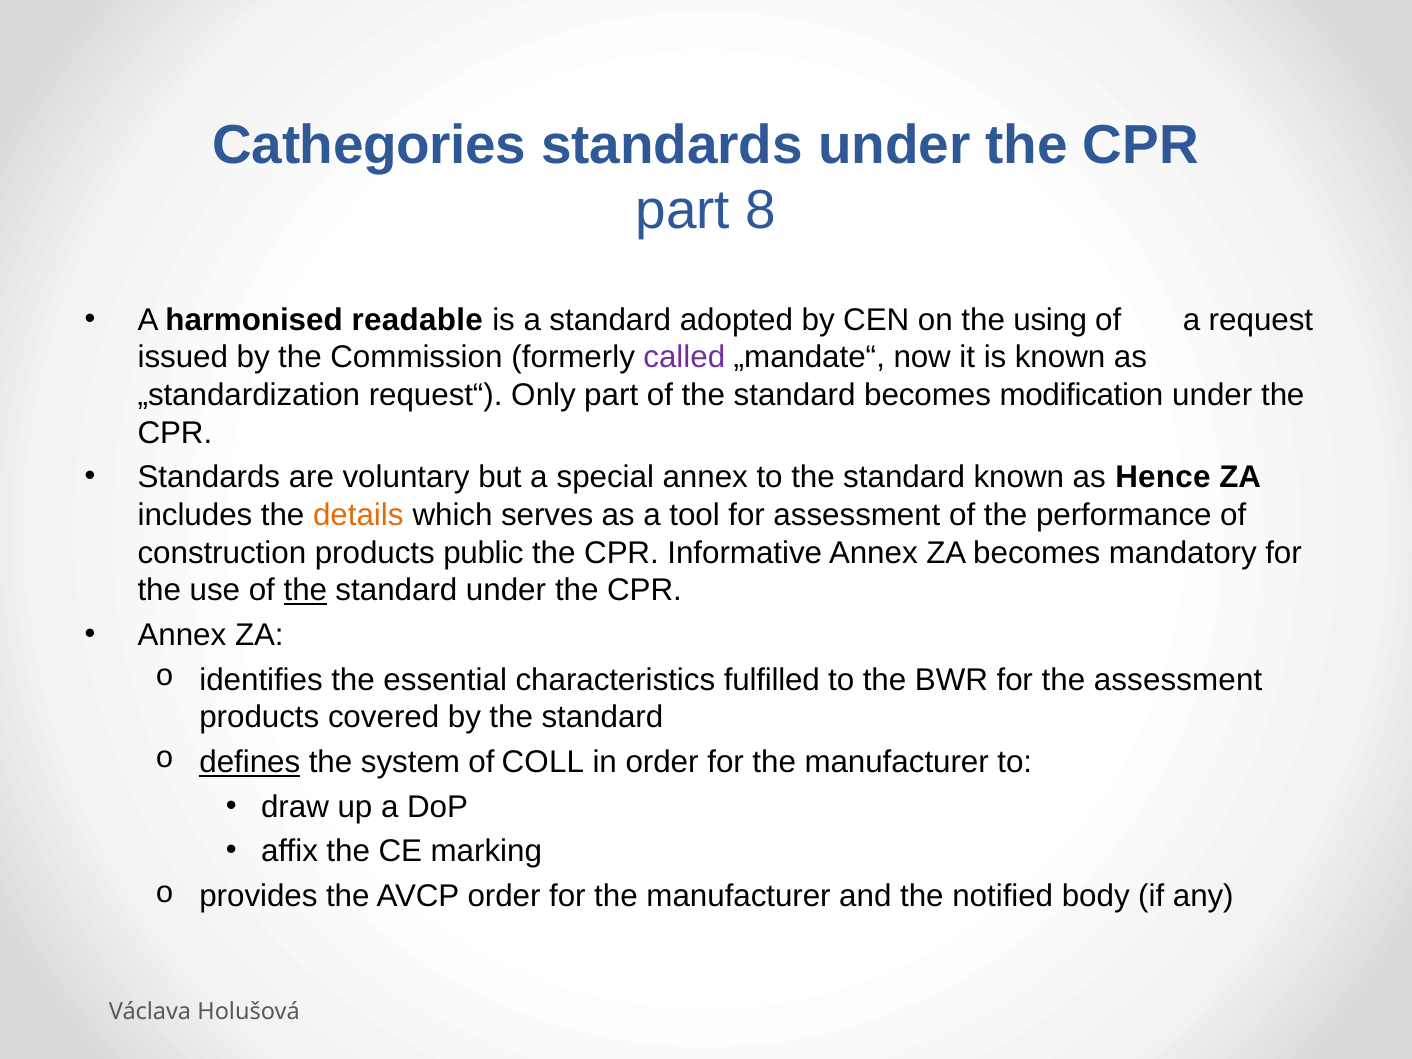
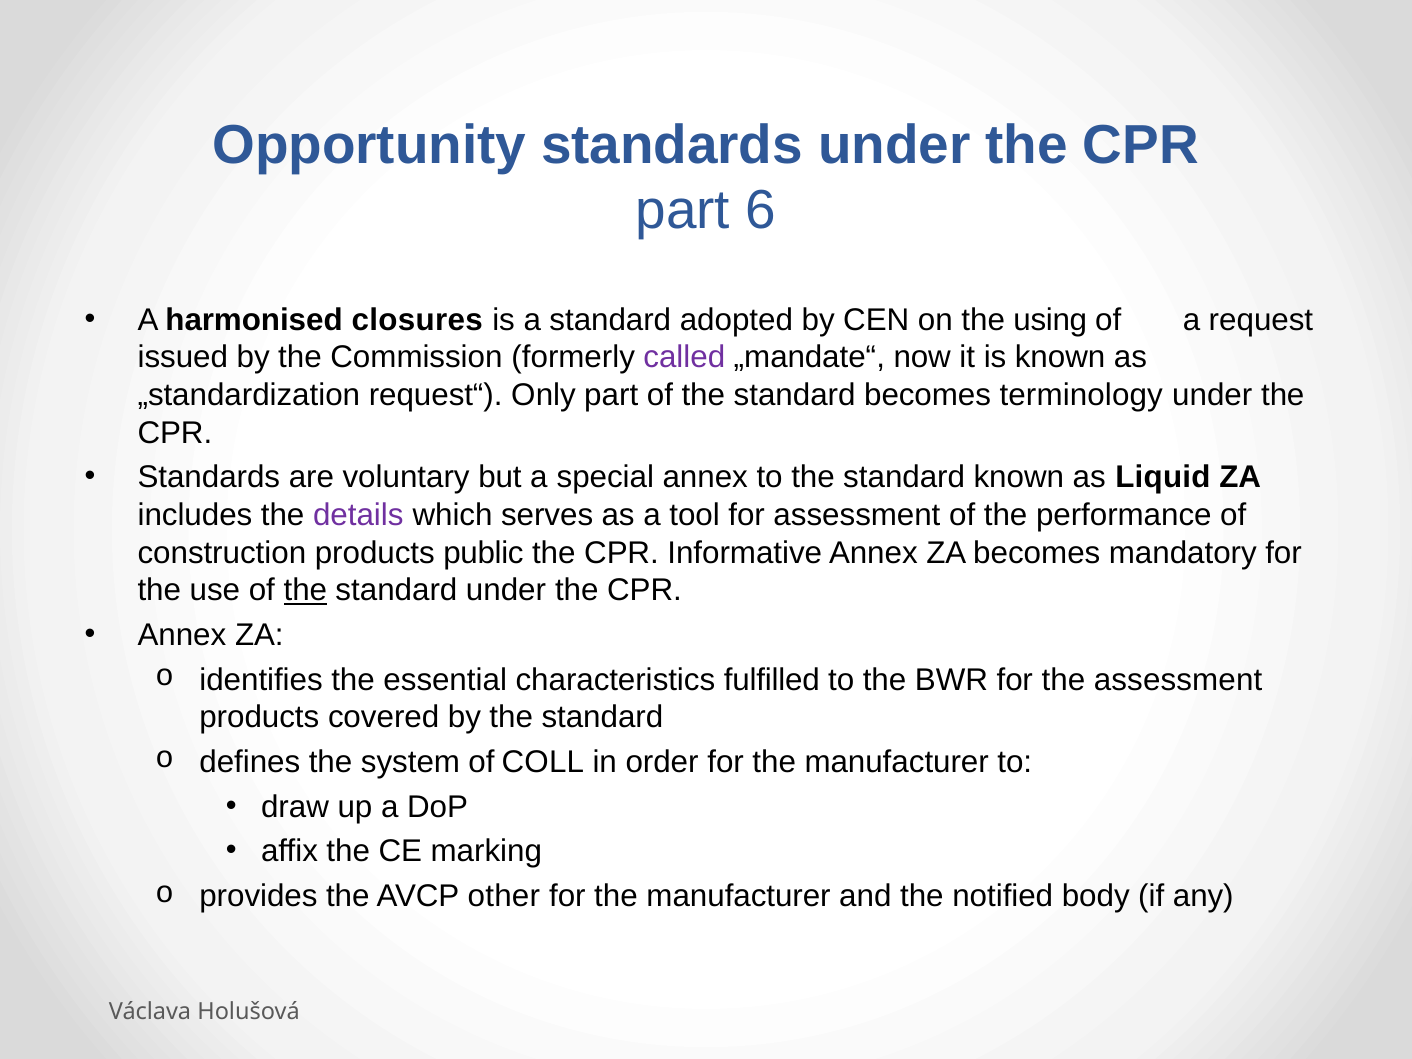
Cathegories: Cathegories -> Opportunity (369, 145)
8: 8 -> 6 (761, 211)
readable: readable -> closures (417, 320)
modification: modification -> terminology (1081, 395)
Hence: Hence -> Liquid (1163, 477)
details colour: orange -> purple (358, 515)
defines underline: present -> none (250, 762)
AVCP order: order -> other (504, 896)
